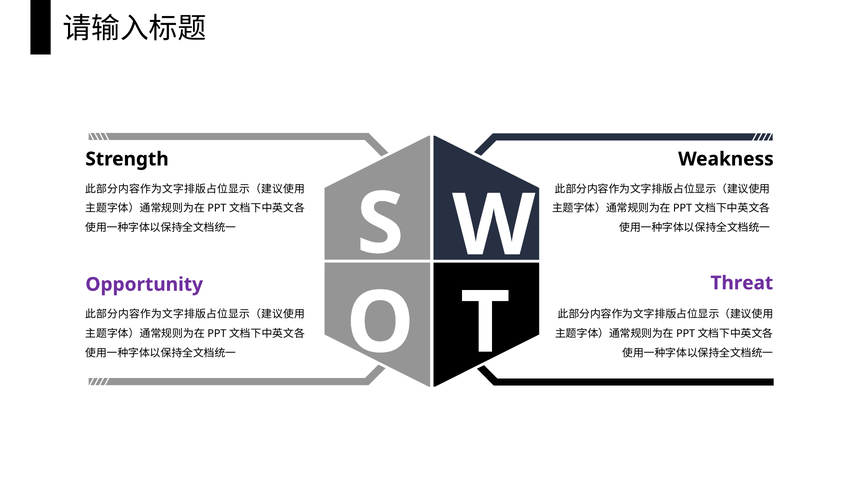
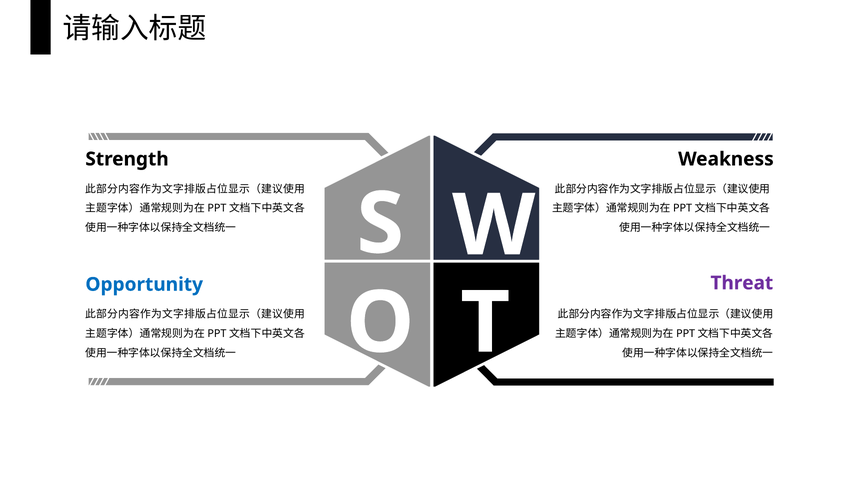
Opportunity colour: purple -> blue (144, 284)
